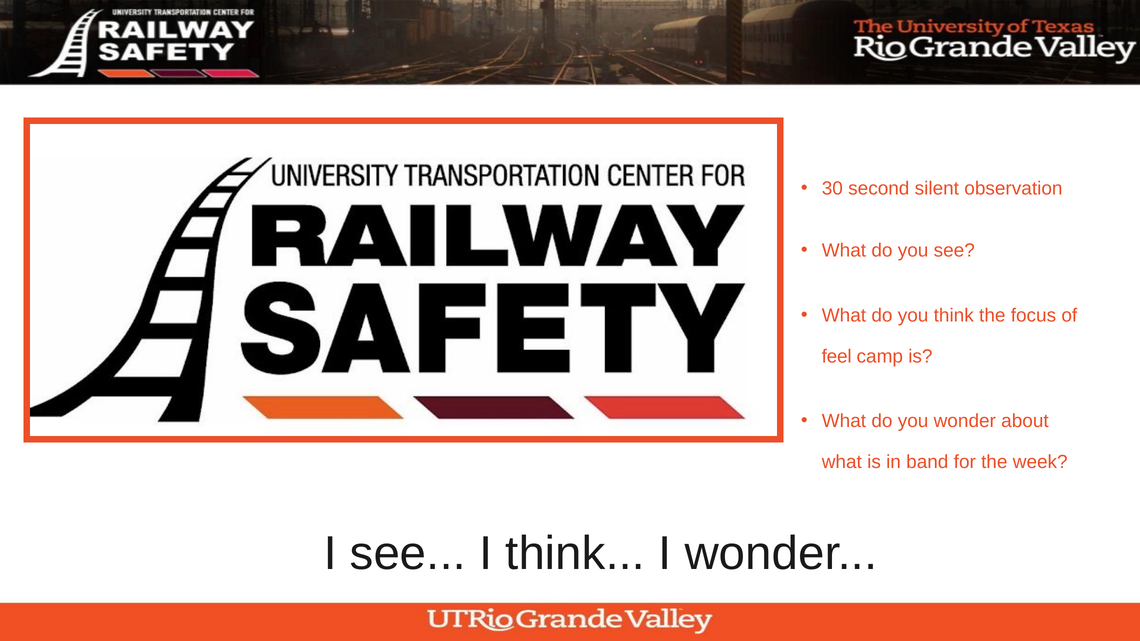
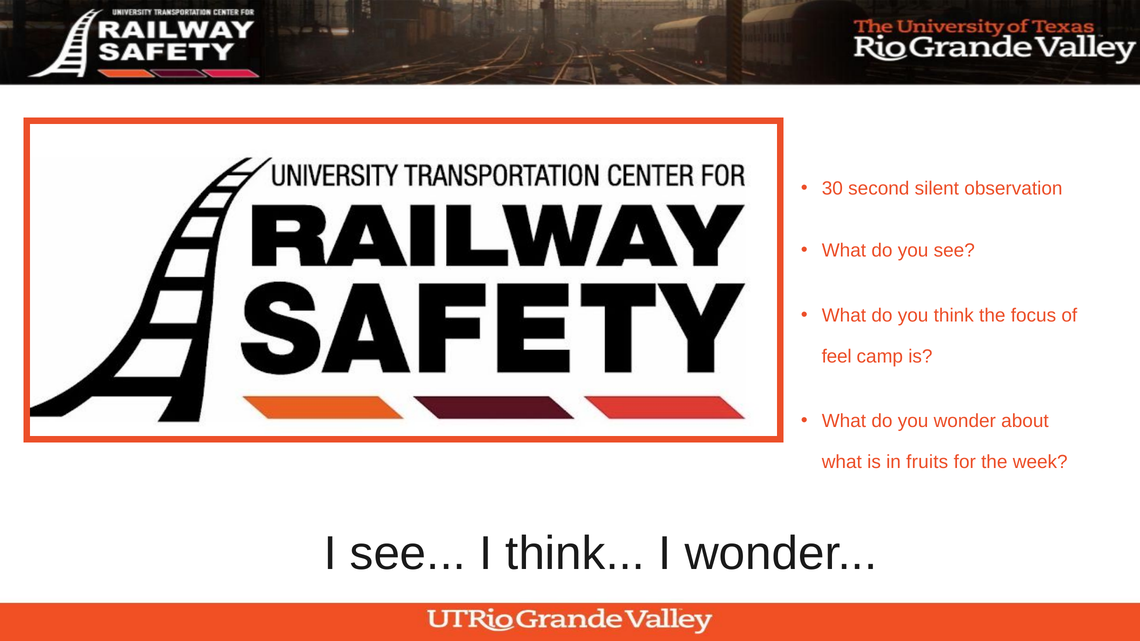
band: band -> fruits (927, 462)
